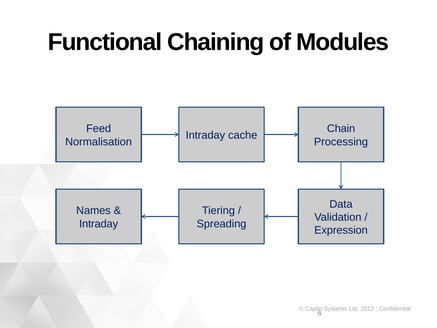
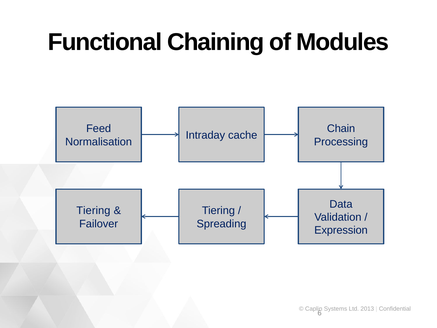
Names: Names -> Tiering (93, 211)
Intraday: Intraday -> Failover (99, 224)
